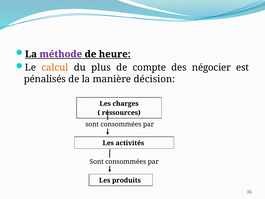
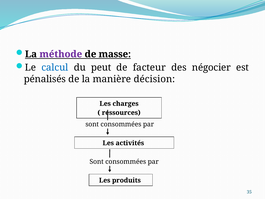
heure: heure -> masse (115, 54)
calcul colour: orange -> blue (55, 67)
plus: plus -> peut (101, 67)
compte: compte -> facteur (149, 67)
